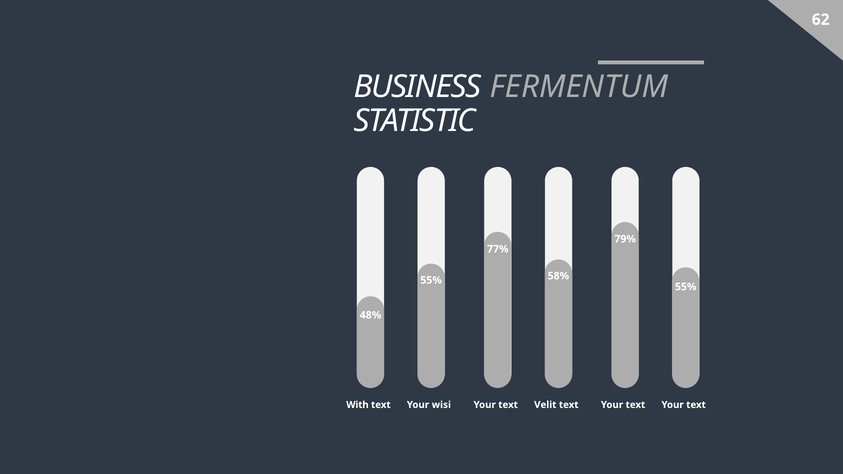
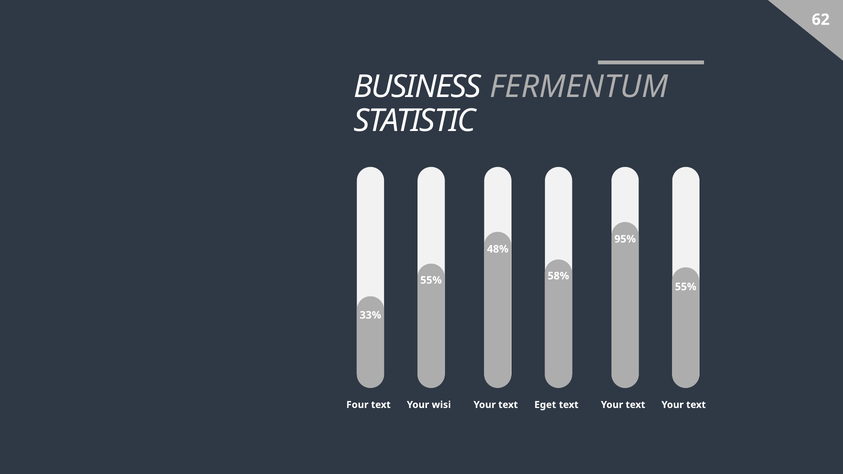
79%: 79% -> 95% (625, 239)
77%: 77% -> 48% (498, 249)
48%: 48% -> 33% (370, 315)
With: With -> Four (357, 405)
Velit: Velit -> Eget (545, 405)
